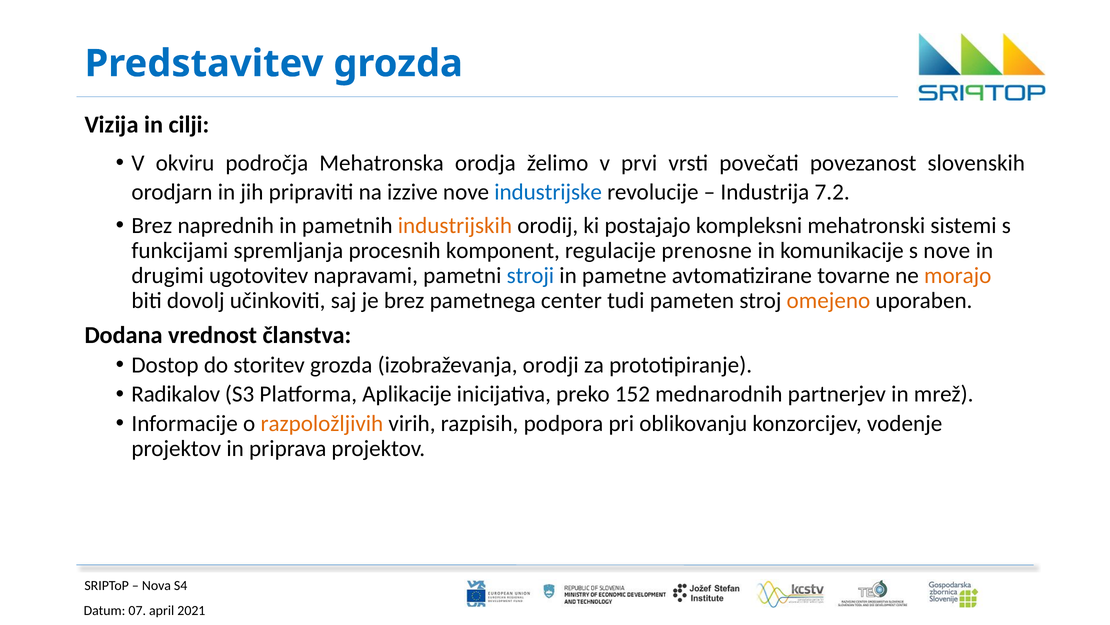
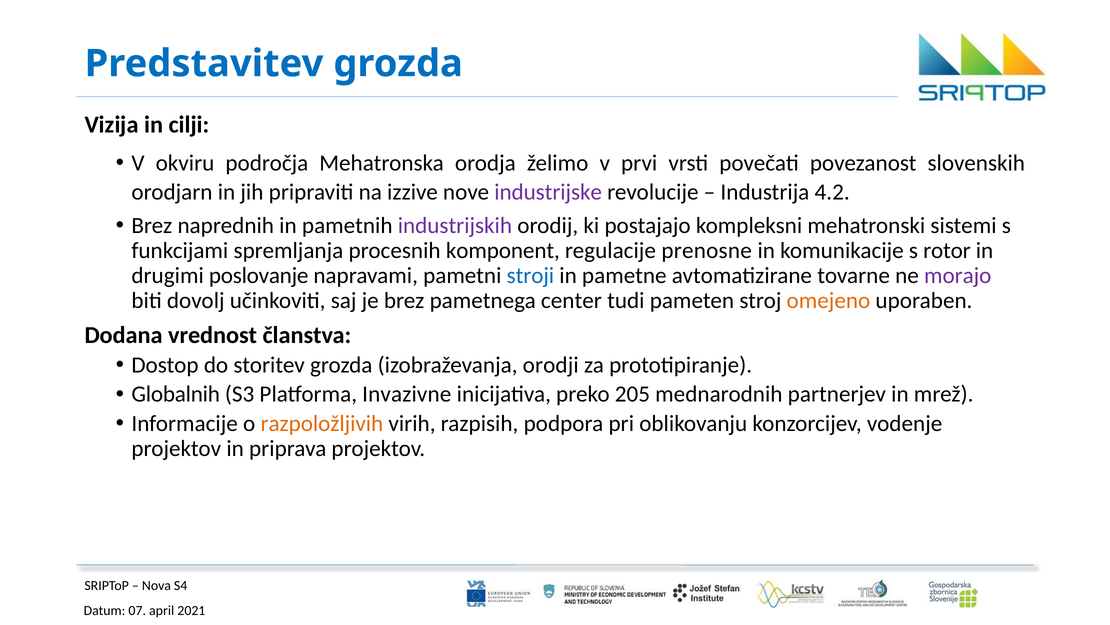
industrijske colour: blue -> purple (548, 192)
7.2: 7.2 -> 4.2 (832, 192)
industrijskih colour: orange -> purple (455, 225)
s nove: nove -> rotor (947, 250)
ugotovitev: ugotovitev -> poslovanje (259, 275)
morajo colour: orange -> purple (958, 275)
Radikalov: Radikalov -> Globalnih (176, 394)
Aplikacije: Aplikacije -> Invazivne (407, 394)
152: 152 -> 205 (632, 394)
